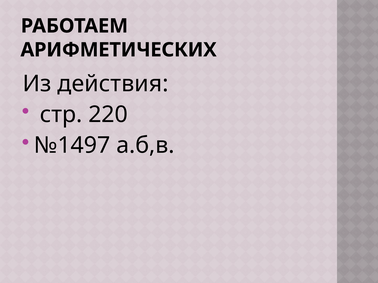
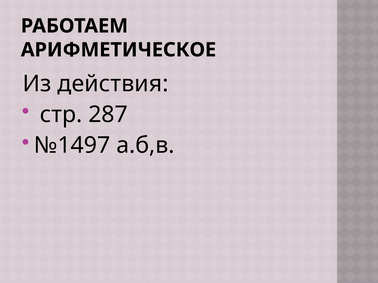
АРИФМЕТИЧЕСКИХ: АРИФМЕТИЧЕСКИХ -> АРИФМЕТИЧЕСКОЕ (118, 50)
220: 220 -> 287 (108, 115)
